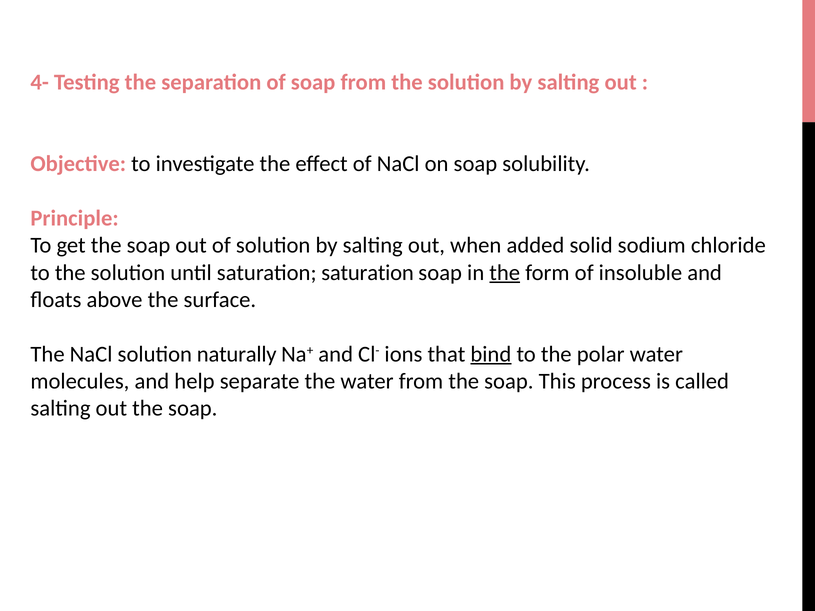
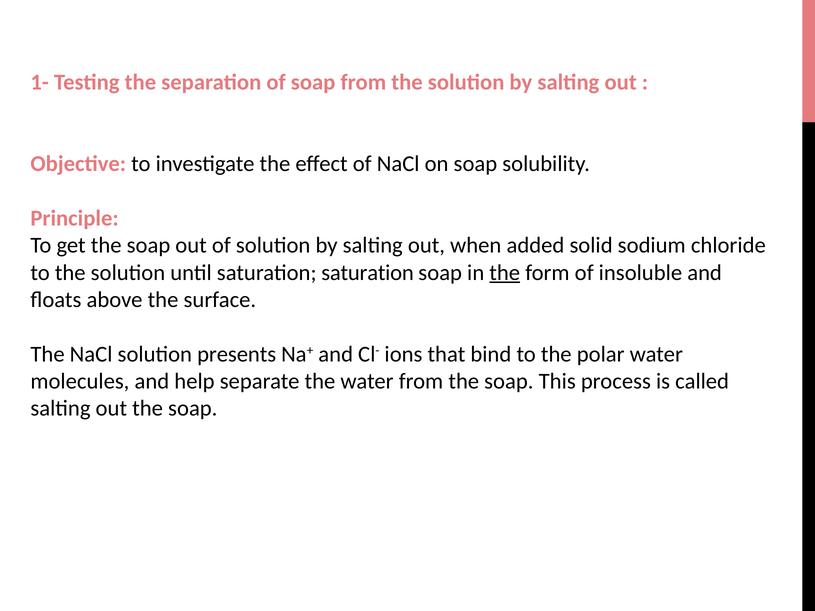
4-: 4- -> 1- (40, 82)
naturally: naturally -> presents (237, 354)
bind underline: present -> none (491, 354)
